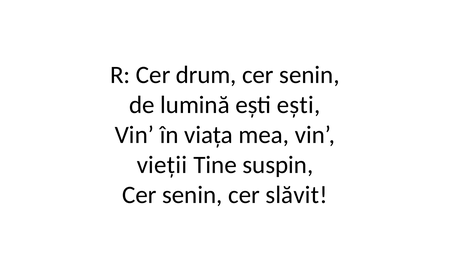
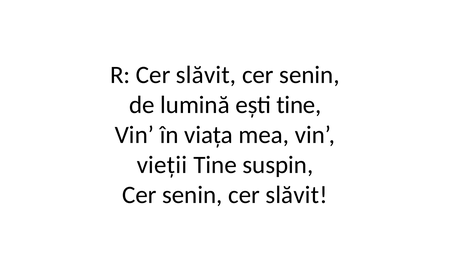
R Cer drum: drum -> slăvit (206, 75)
ești ești: ești -> tine (299, 105)
